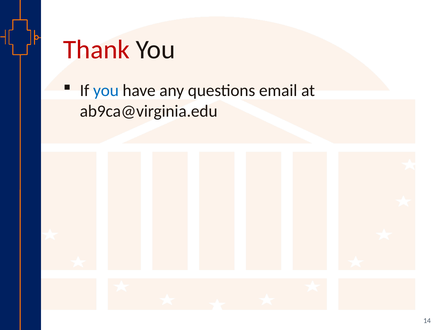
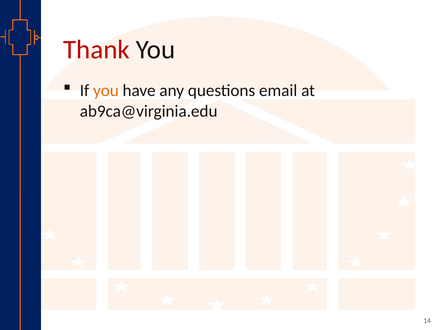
you colour: blue -> orange (106, 91)
